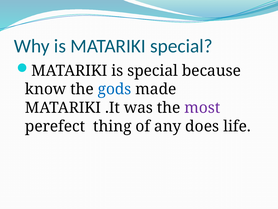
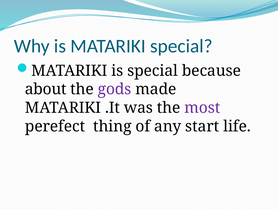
know: know -> about (46, 89)
gods colour: blue -> purple (115, 89)
does: does -> start (202, 126)
